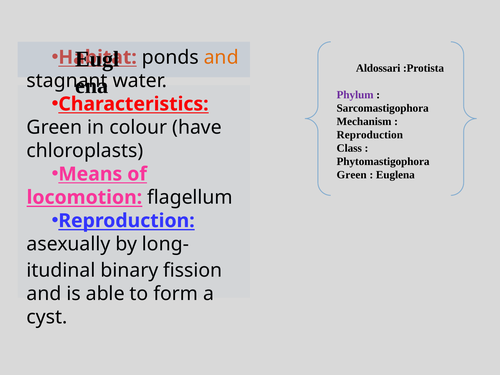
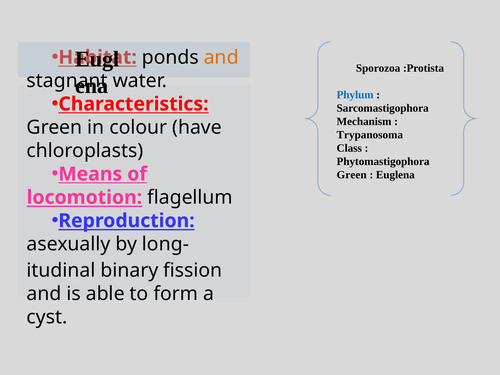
Aldossari: Aldossari -> Sporozoa (378, 68)
Phylum colour: purple -> blue (355, 95)
Reproduction: Reproduction -> Trypanosoma (370, 135)
